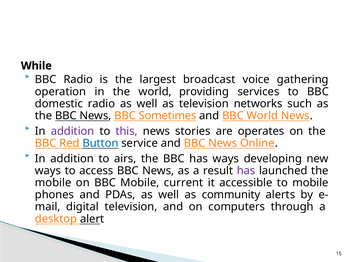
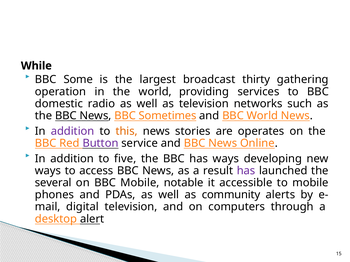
BBC Radio: Radio -> Some (78, 80)
voice: voice -> thirty (256, 80)
this colour: purple -> orange (127, 131)
Button colour: blue -> purple (100, 143)
airs: airs -> five (125, 159)
mobile: mobile -> several (53, 183)
current: current -> notable (184, 183)
